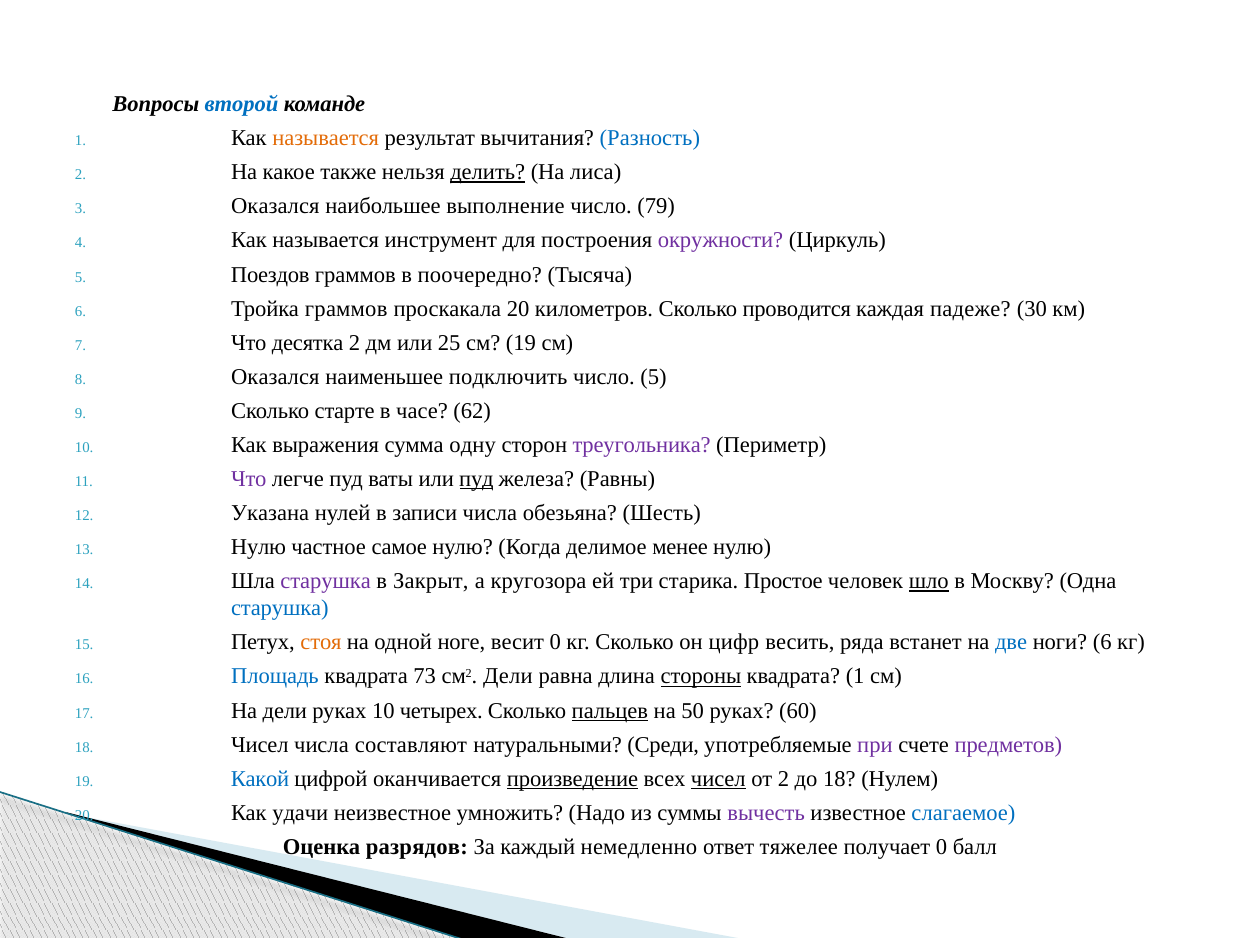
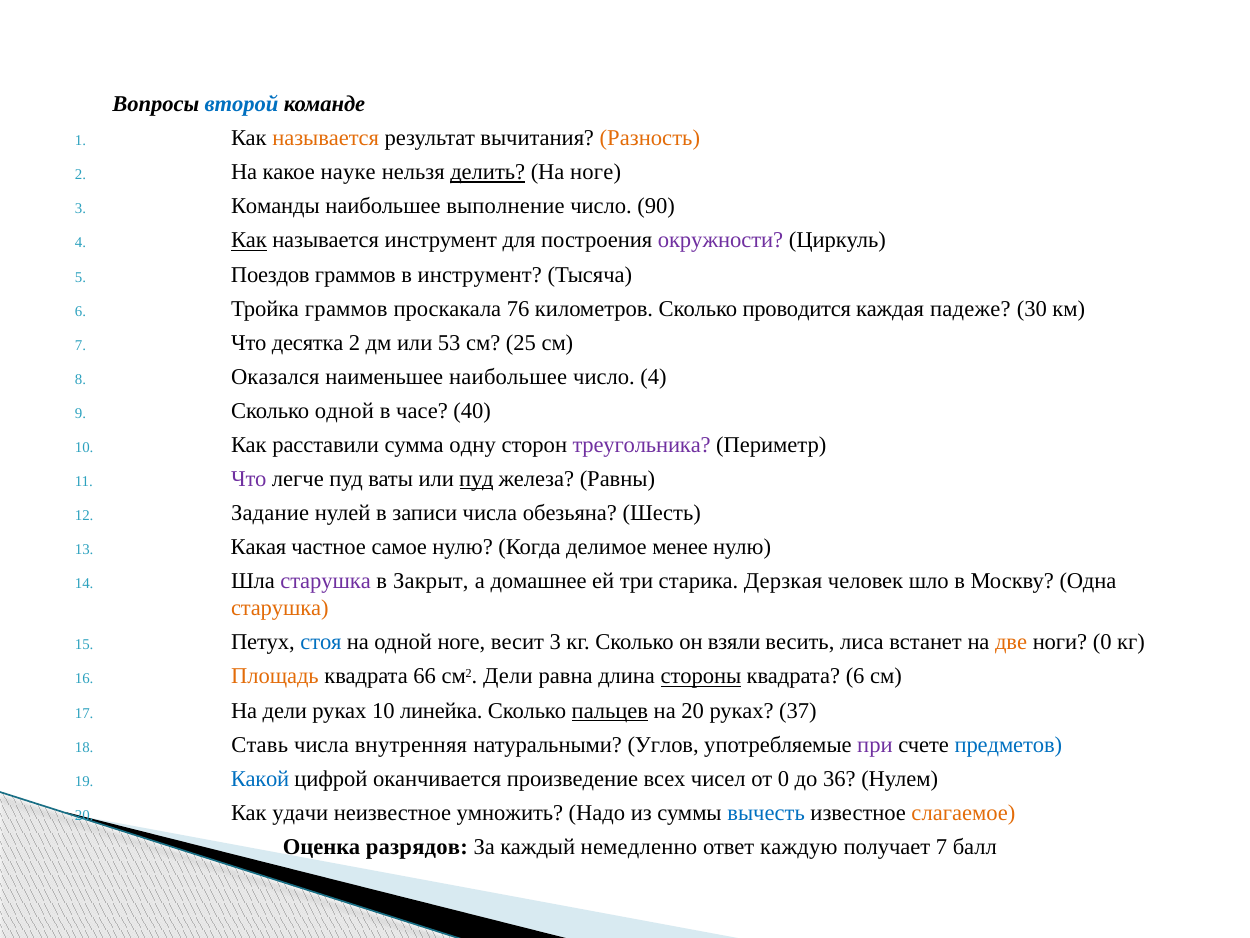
Разность colour: blue -> orange (650, 138)
также: также -> науке (348, 172)
На лиса: лиса -> ноге (596, 172)
Оказался: Оказался -> Команды (275, 206)
79: 79 -> 90 (656, 206)
Как underline: none -> present (249, 240)
в поочередно: поочередно -> инструмент (480, 274)
проскакала 20: 20 -> 76 (518, 308)
25: 25 -> 53 (449, 343)
см 19: 19 -> 25 (521, 343)
наименьшее подключить: подключить -> наибольшее (508, 377)
число 5: 5 -> 4 (654, 377)
Сколько старте: старте -> одной (344, 411)
62: 62 -> 40 (472, 411)
выражения: выражения -> расставили (326, 445)
Указана: Указана -> Задание (270, 513)
Нулю: Нулю -> Какая (258, 547)
кругозора: кругозора -> домашнее (539, 581)
Простое: Простое -> Дерзкая (783, 581)
шло underline: present -> none (929, 581)
старушка colour: blue -> orange (280, 608)
стоя colour: orange -> blue (321, 642)
весит 0: 0 -> 3 (555, 642)
цифр: цифр -> взяли (734, 642)
ряда: ряда -> лиса (862, 642)
две colour: blue -> orange (1011, 642)
ноги 6: 6 -> 0 (1102, 642)
Площадь colour: blue -> orange (275, 676)
73: 73 -> 66 (425, 676)
квадрата 1: 1 -> 6 (855, 676)
четырех: четырех -> линейка (441, 710)
на 50: 50 -> 20 (693, 710)
60: 60 -> 37 (798, 710)
Чисел: Чисел -> Ставь (260, 744)
составляют: составляют -> внутренняя (411, 744)
Среди: Среди -> Углов (663, 744)
предметов colour: purple -> blue (1008, 744)
произведение underline: present -> none (572, 778)
чисел underline: present -> none (718, 778)
от 2: 2 -> 0 (783, 778)
до 18: 18 -> 36 (839, 778)
вычесть colour: purple -> blue (766, 812)
слагаемое colour: blue -> orange (963, 812)
тяжелее: тяжелее -> каждую (799, 846)
получает 0: 0 -> 7 (942, 846)
